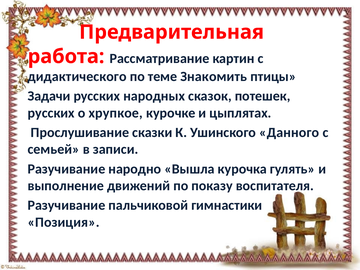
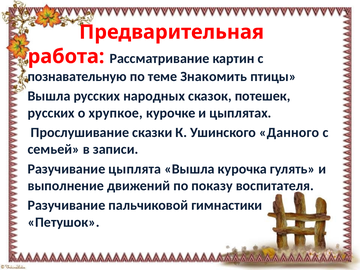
дидактического: дидактического -> познавательную (77, 76)
Задачи: Задачи -> Вышла (49, 96)
народно: народно -> цыплята (135, 169)
Позиция: Позиция -> Петушок (64, 222)
